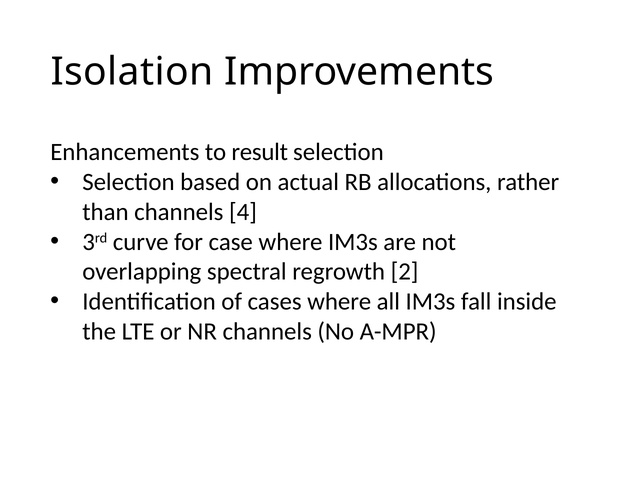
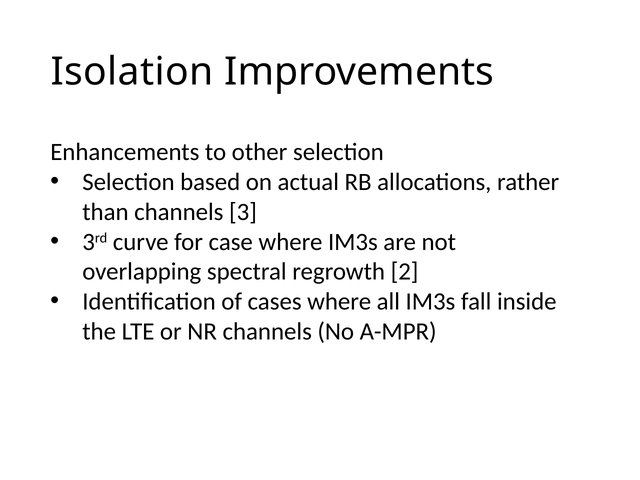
result: result -> other (260, 152)
4: 4 -> 3 (243, 212)
